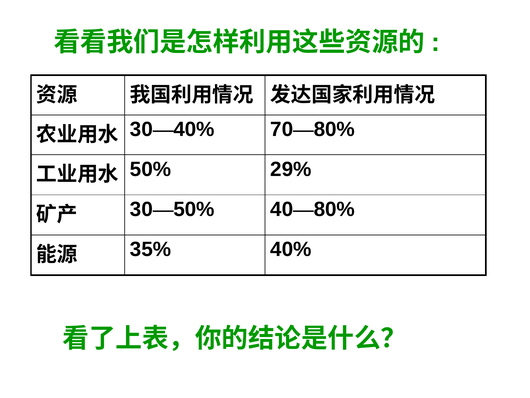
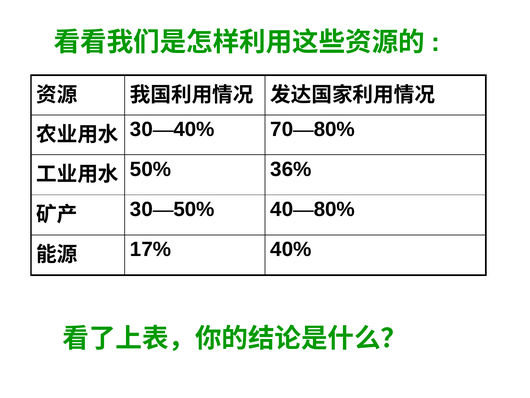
29%: 29% -> 36% (291, 169)
35%: 35% -> 17% (151, 249)
